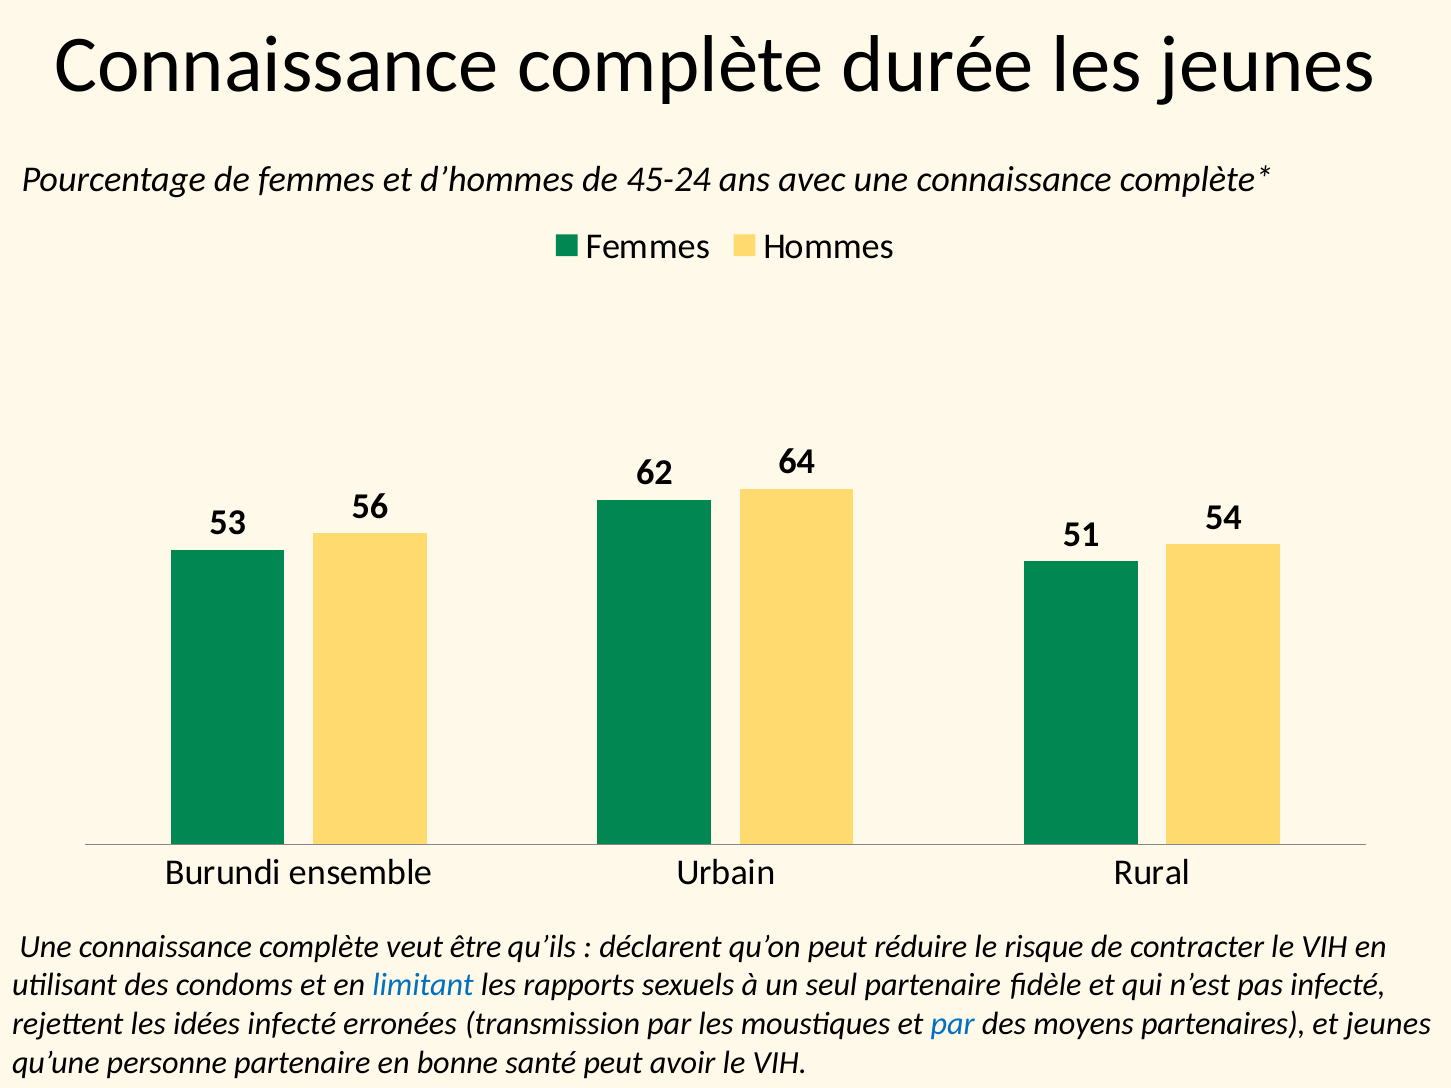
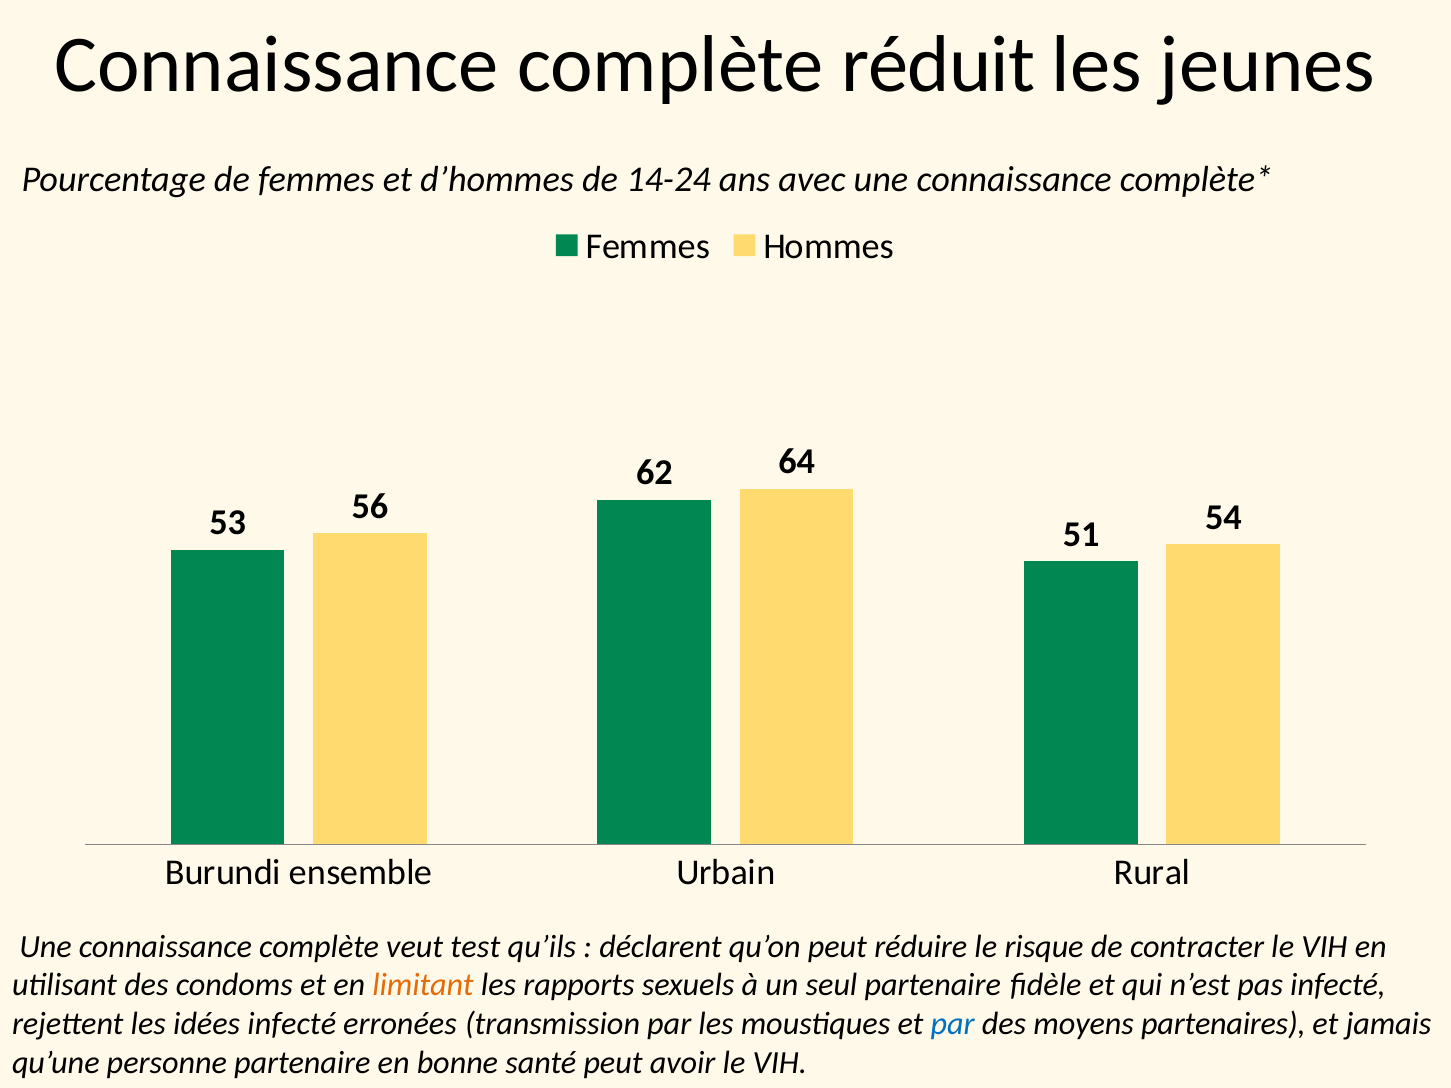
durée: durée -> réduit (938, 65)
45-24: 45-24 -> 14-24 (669, 180)
être: être -> test (475, 947)
limitant colour: blue -> orange (423, 985)
et jeunes: jeunes -> jamais (1389, 1024)
